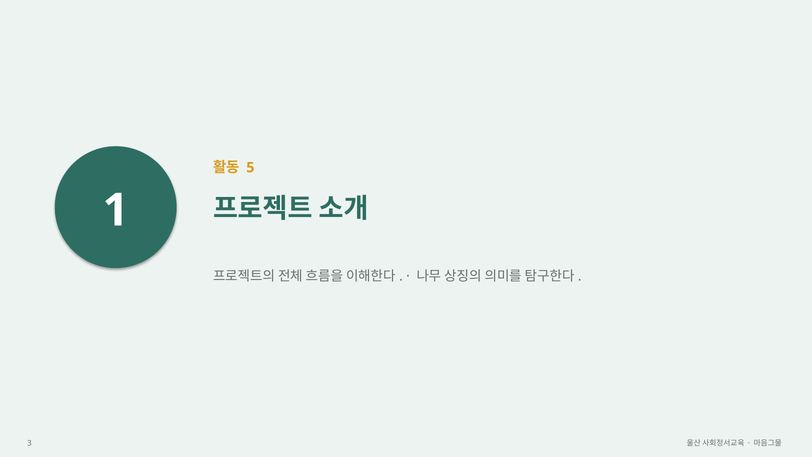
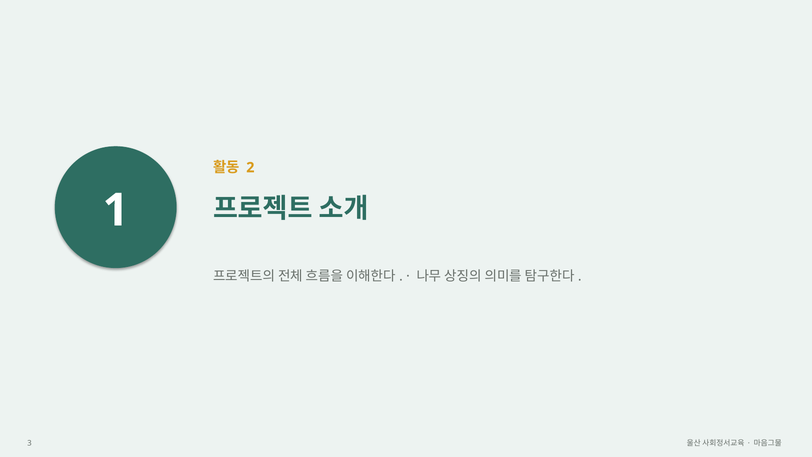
5: 5 -> 2 (250, 167)
